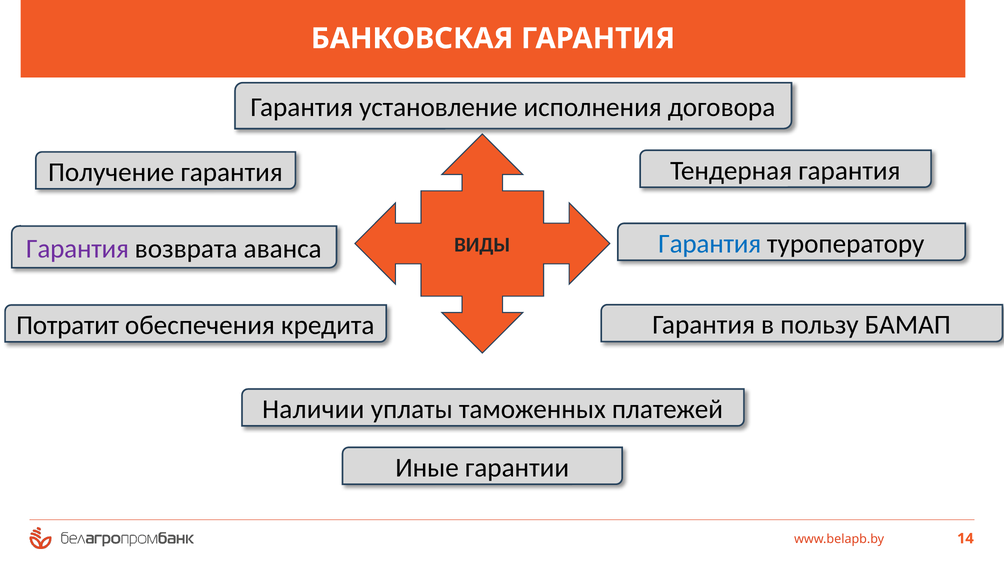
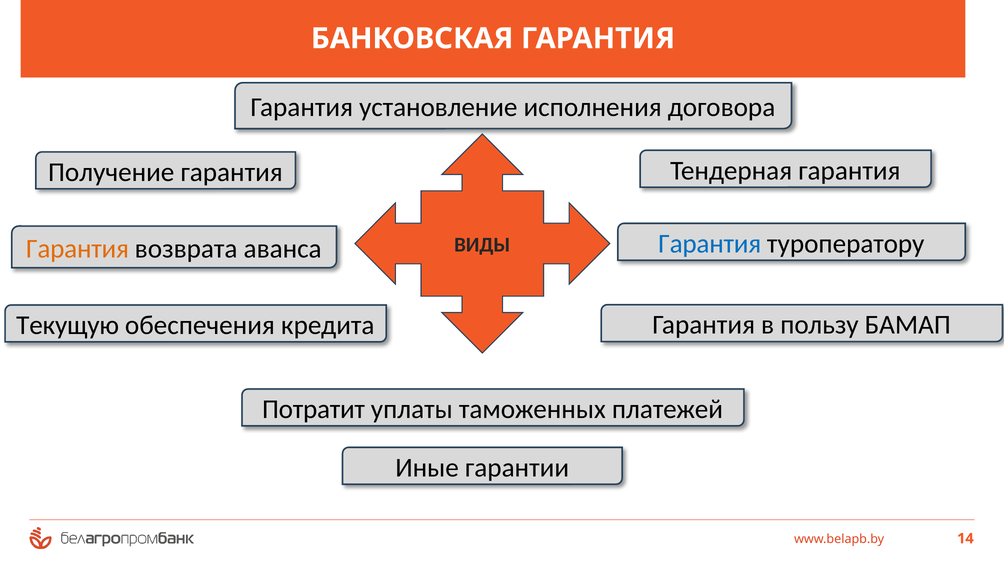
Гарантия colour: purple -> orange (77, 249)
Потратит: Потратит -> Текущую (68, 325)
Наличии: Наличии -> Потратит (314, 409)
